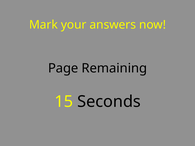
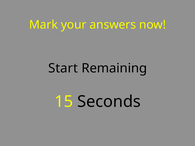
Page: Page -> Start (63, 68)
